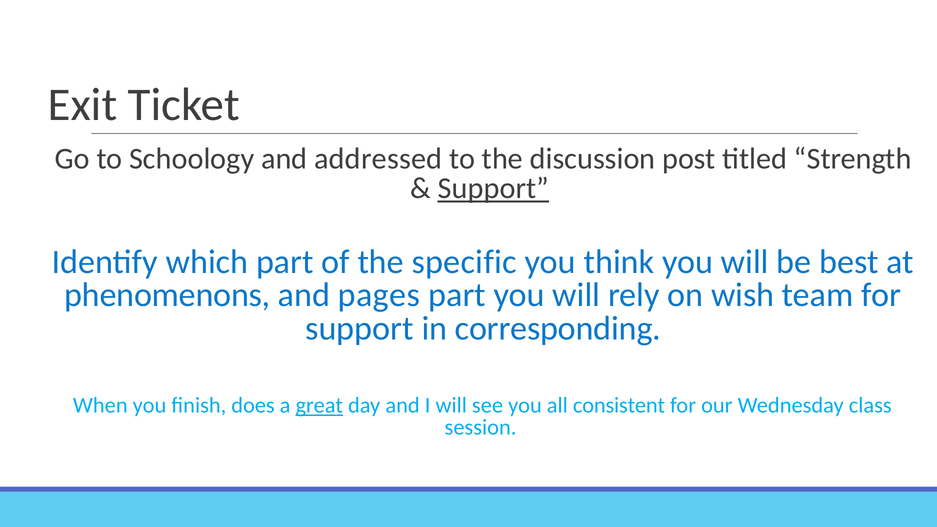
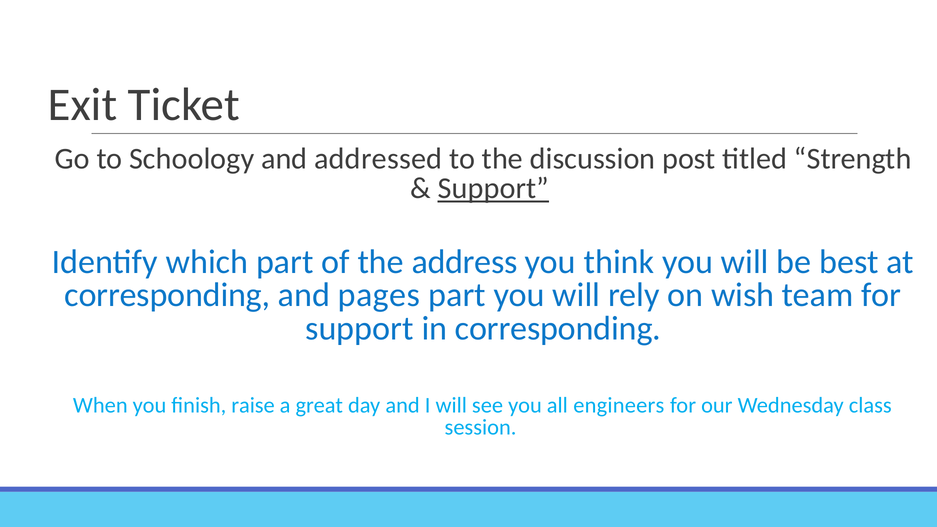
specific: specific -> address (465, 262)
phenomenons: phenomenons -> corresponding (167, 295)
does: does -> raise (253, 406)
great underline: present -> none (319, 406)
consistent: consistent -> engineers (619, 406)
